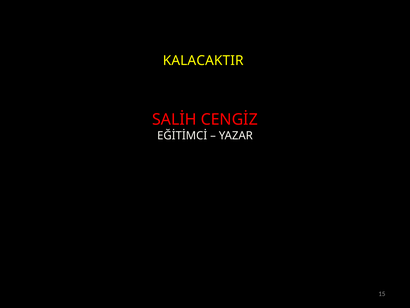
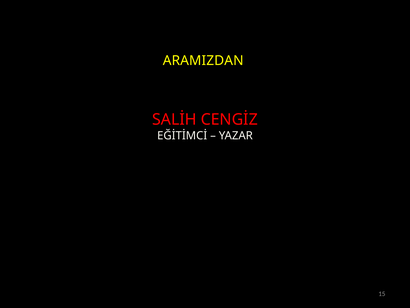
KALACAKTIR: KALACAKTIR -> ARAMIZDAN (203, 61)
